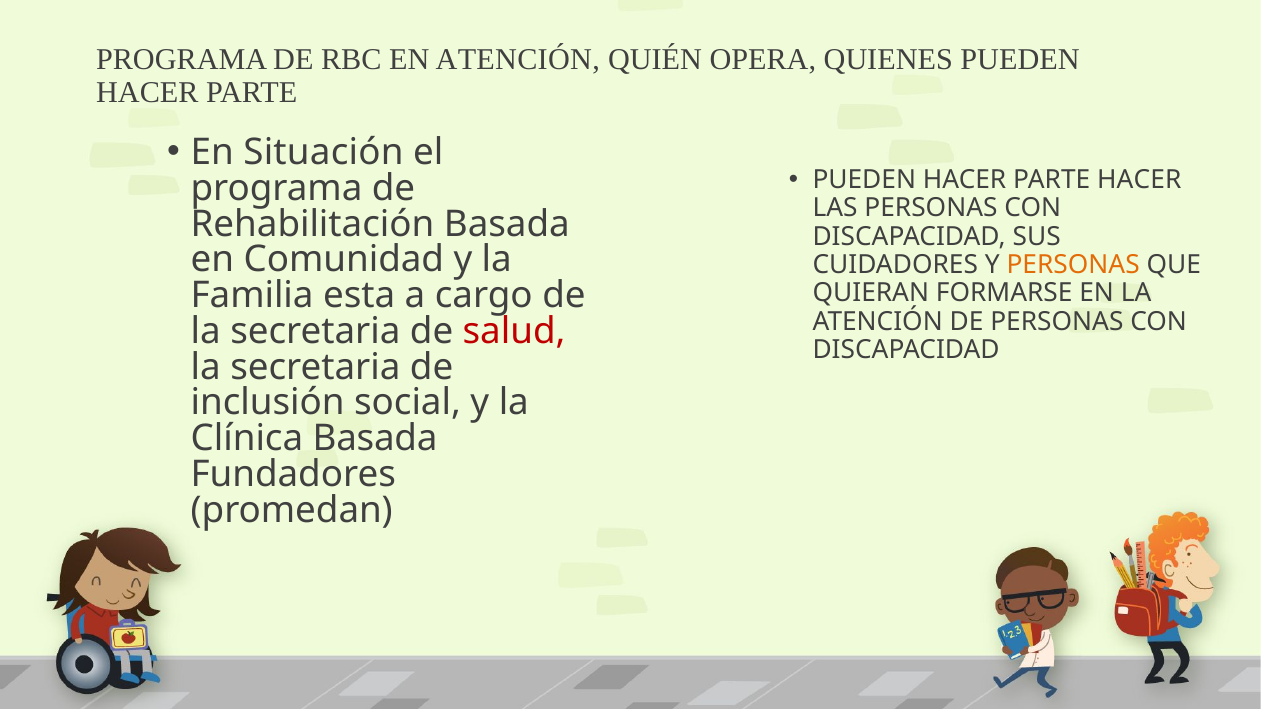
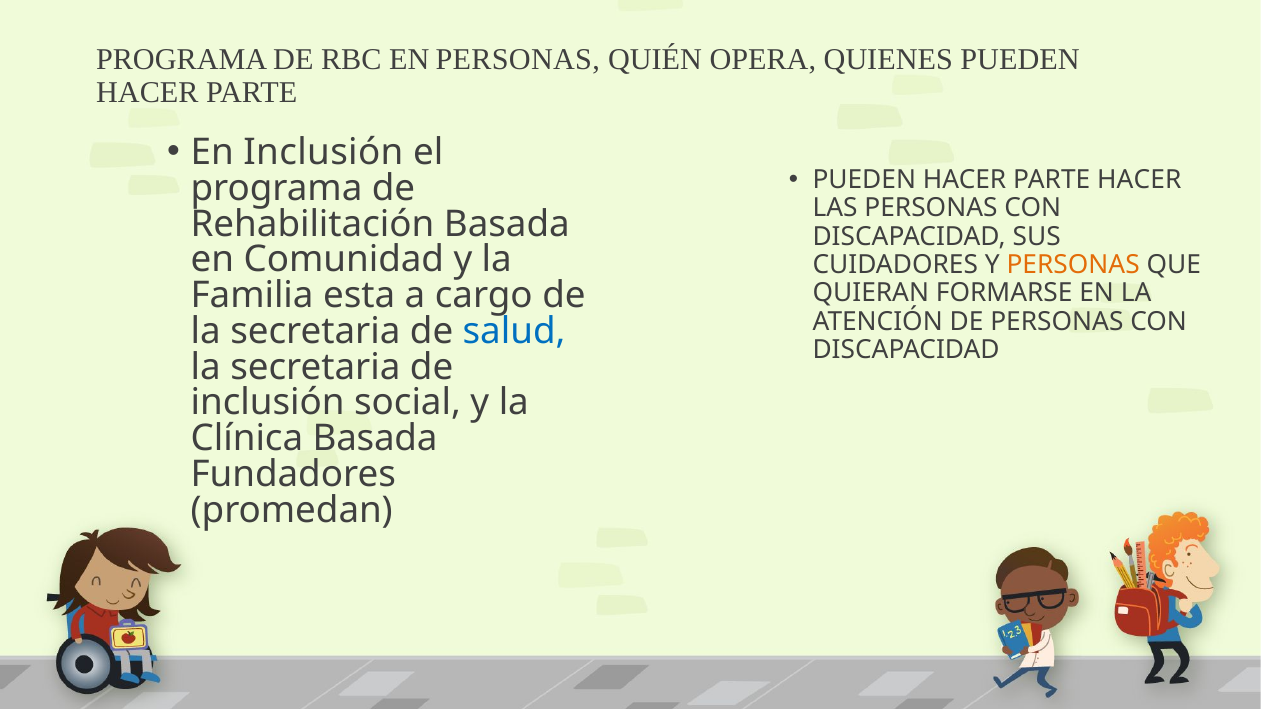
EN ATENCIÓN: ATENCIÓN -> PERSONAS (518, 60)
En Situación: Situación -> Inclusión (323, 152)
salud colour: red -> blue (514, 331)
